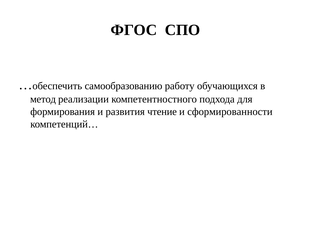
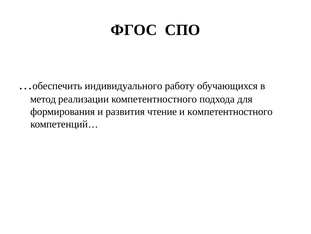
самообразованию: самообразованию -> индивидуального (124, 86)
и сформированности: сформированности -> компетентностного (230, 111)
